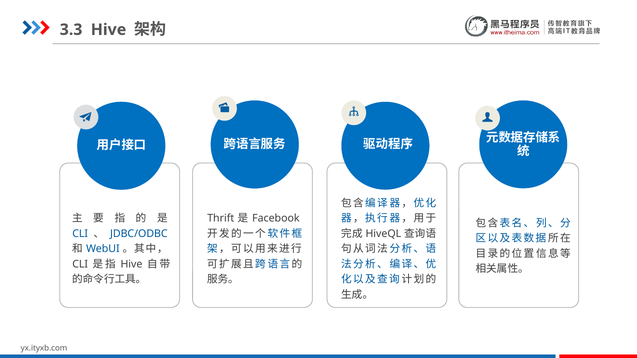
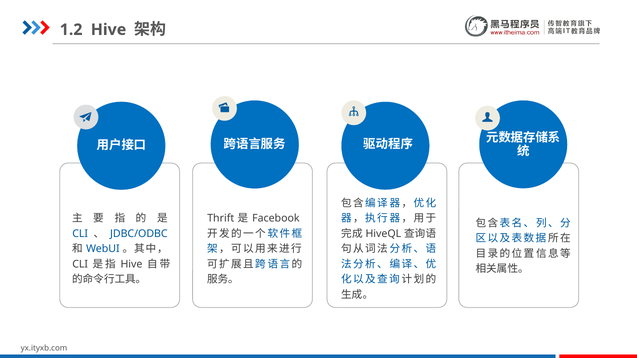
3.3: 3.3 -> 1.2 (71, 30)
